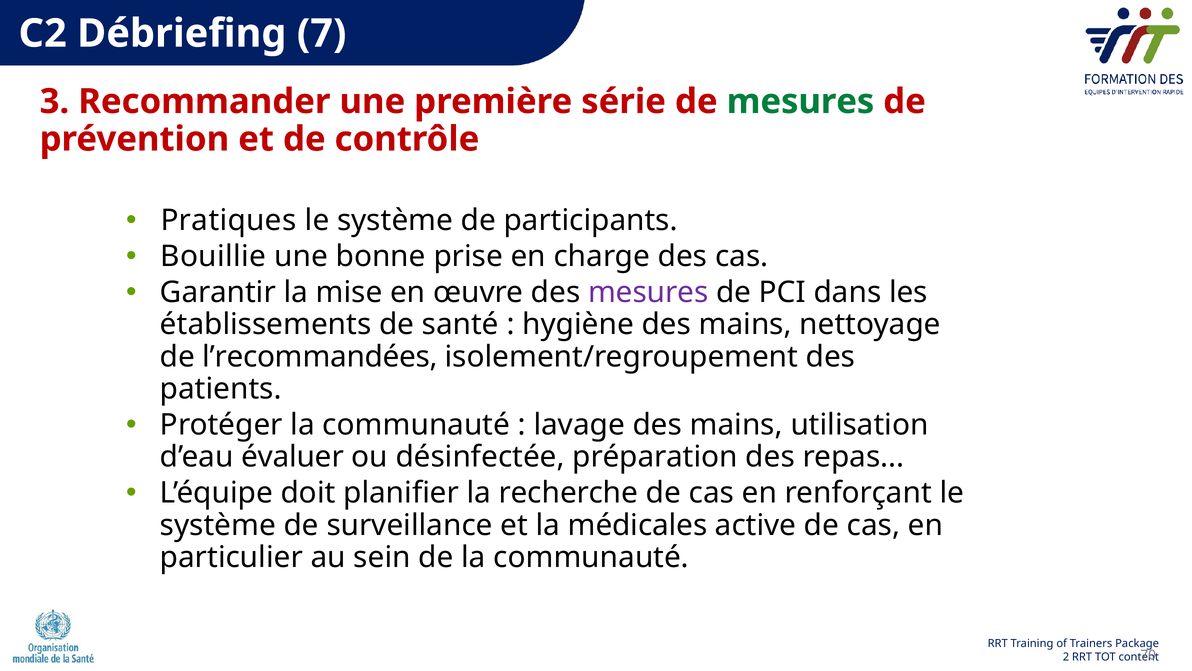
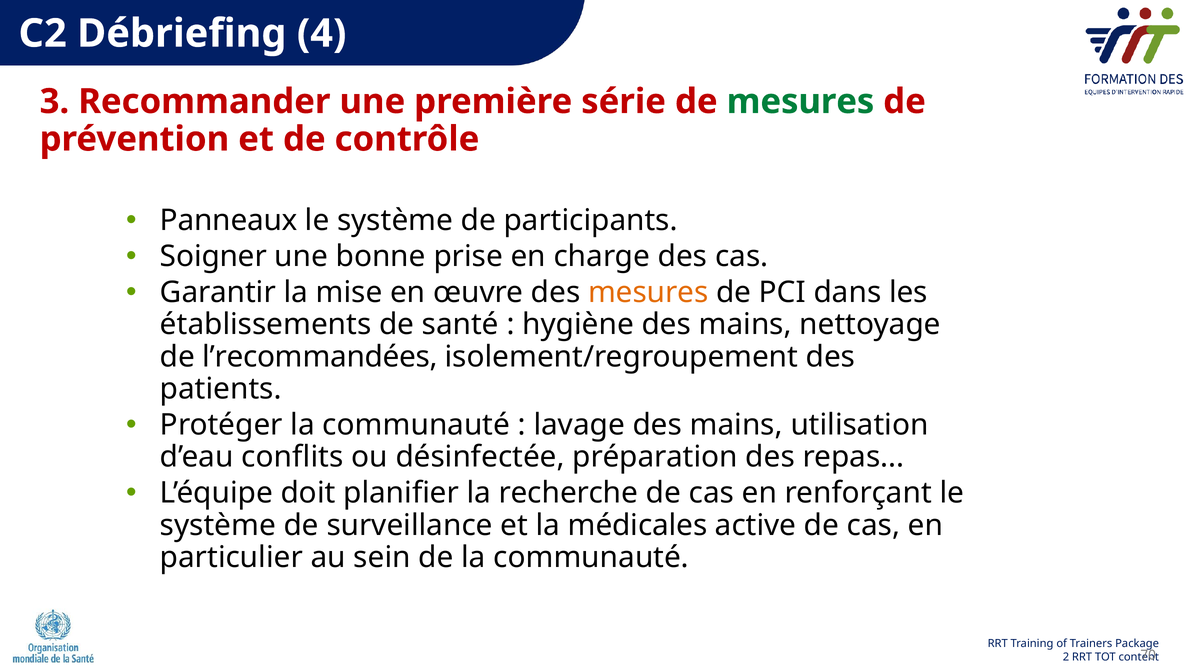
7: 7 -> 4 (322, 34)
Pratiques: Pratiques -> Panneaux (229, 220)
Bouillie: Bouillie -> Soigner (213, 256)
mesures colour: purple -> orange (648, 292)
évaluer: évaluer -> conflits (292, 457)
